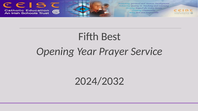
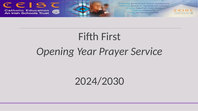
Best: Best -> First (111, 37)
2024/2032: 2024/2032 -> 2024/2030 (99, 81)
